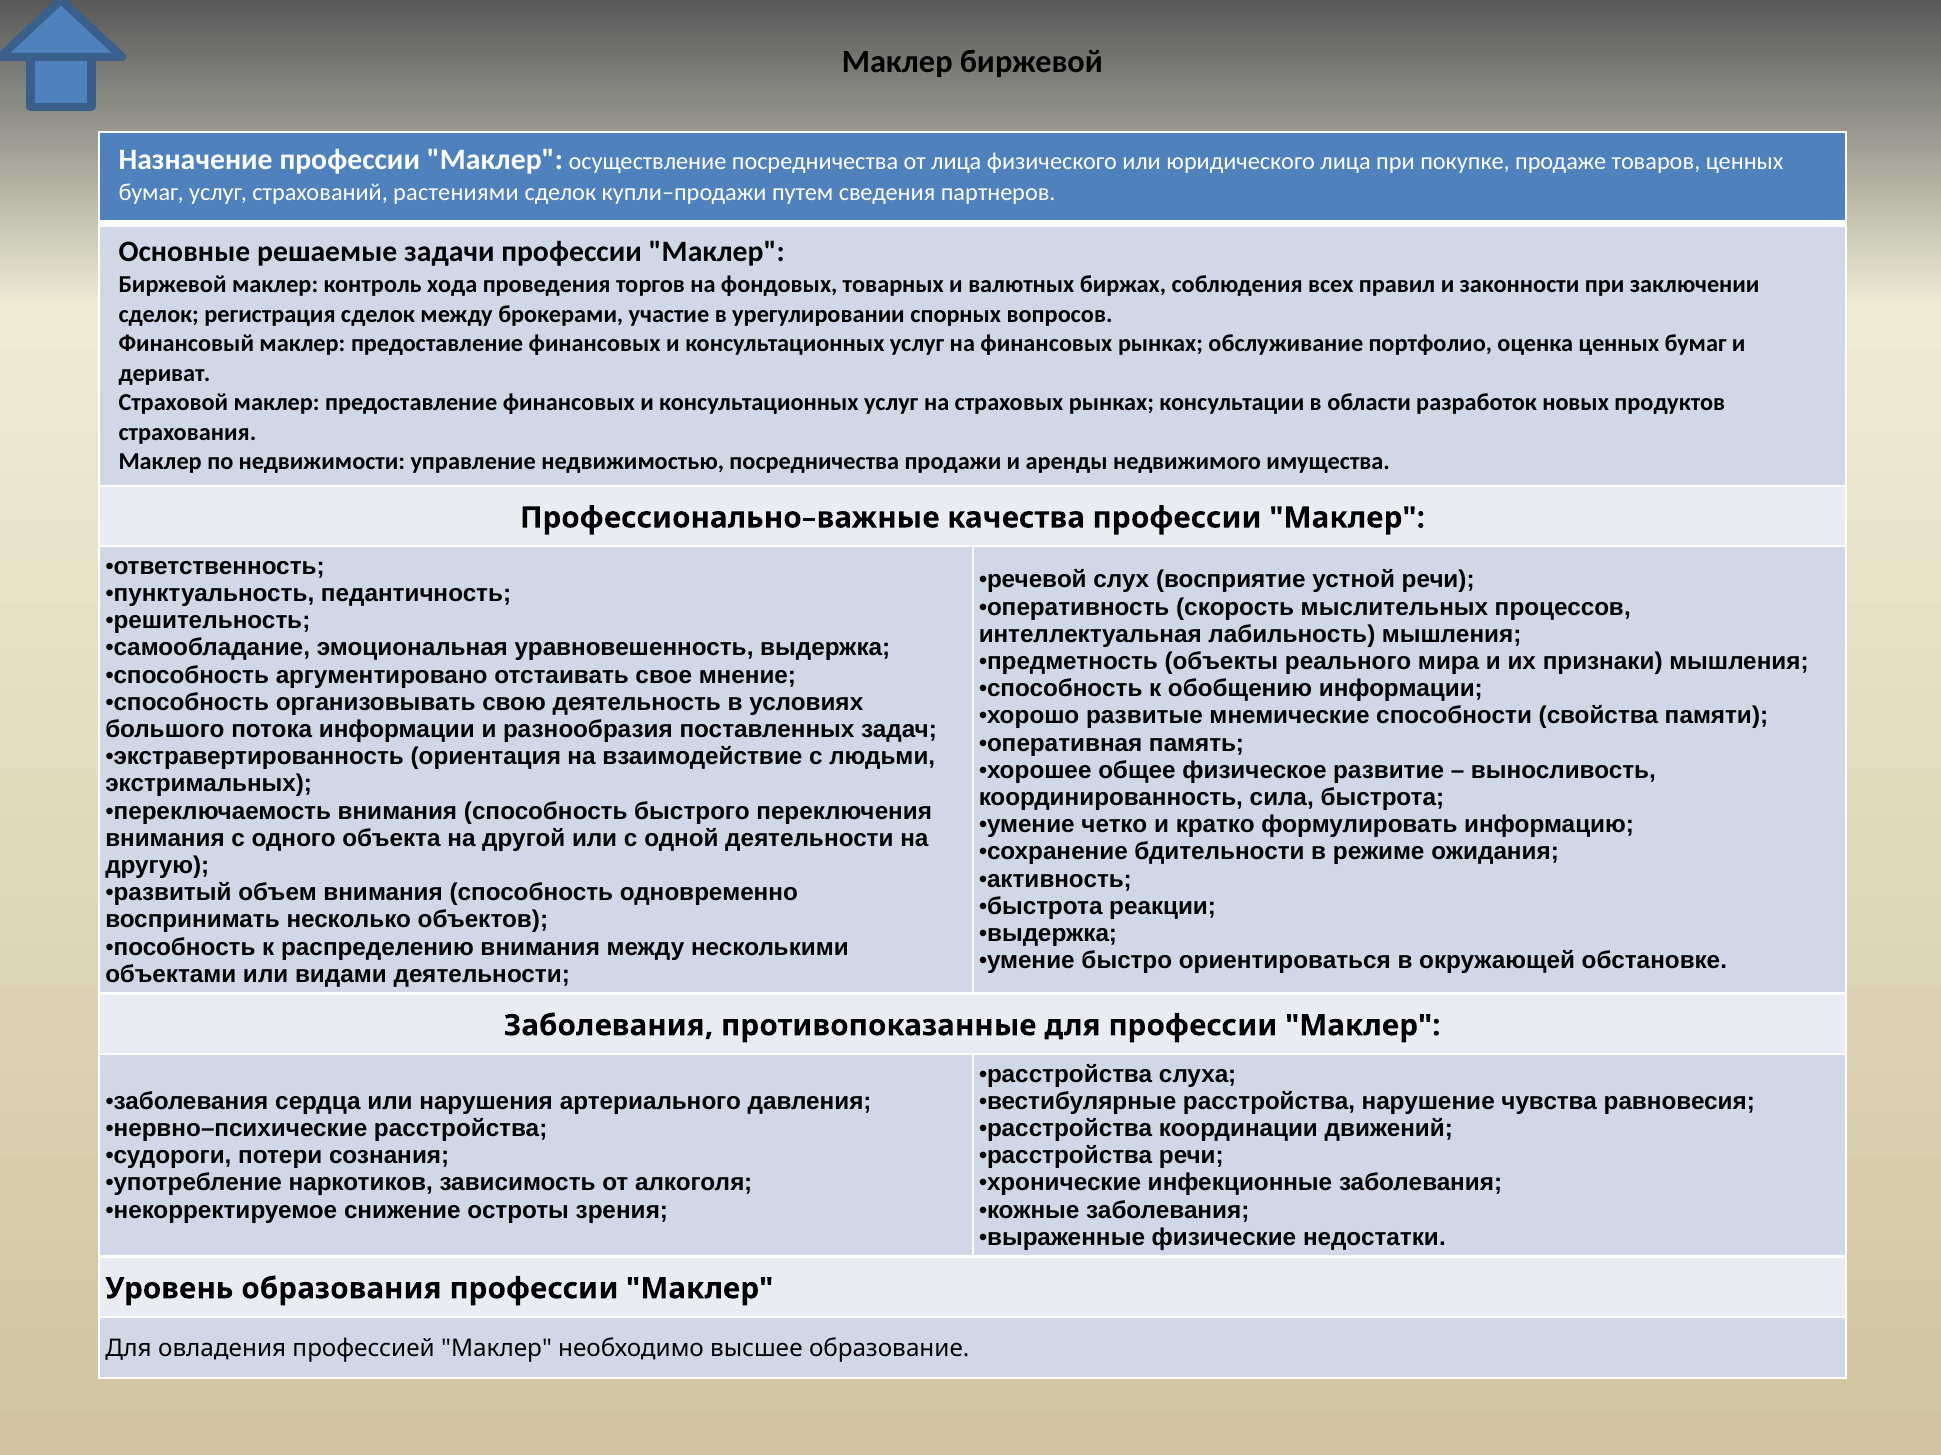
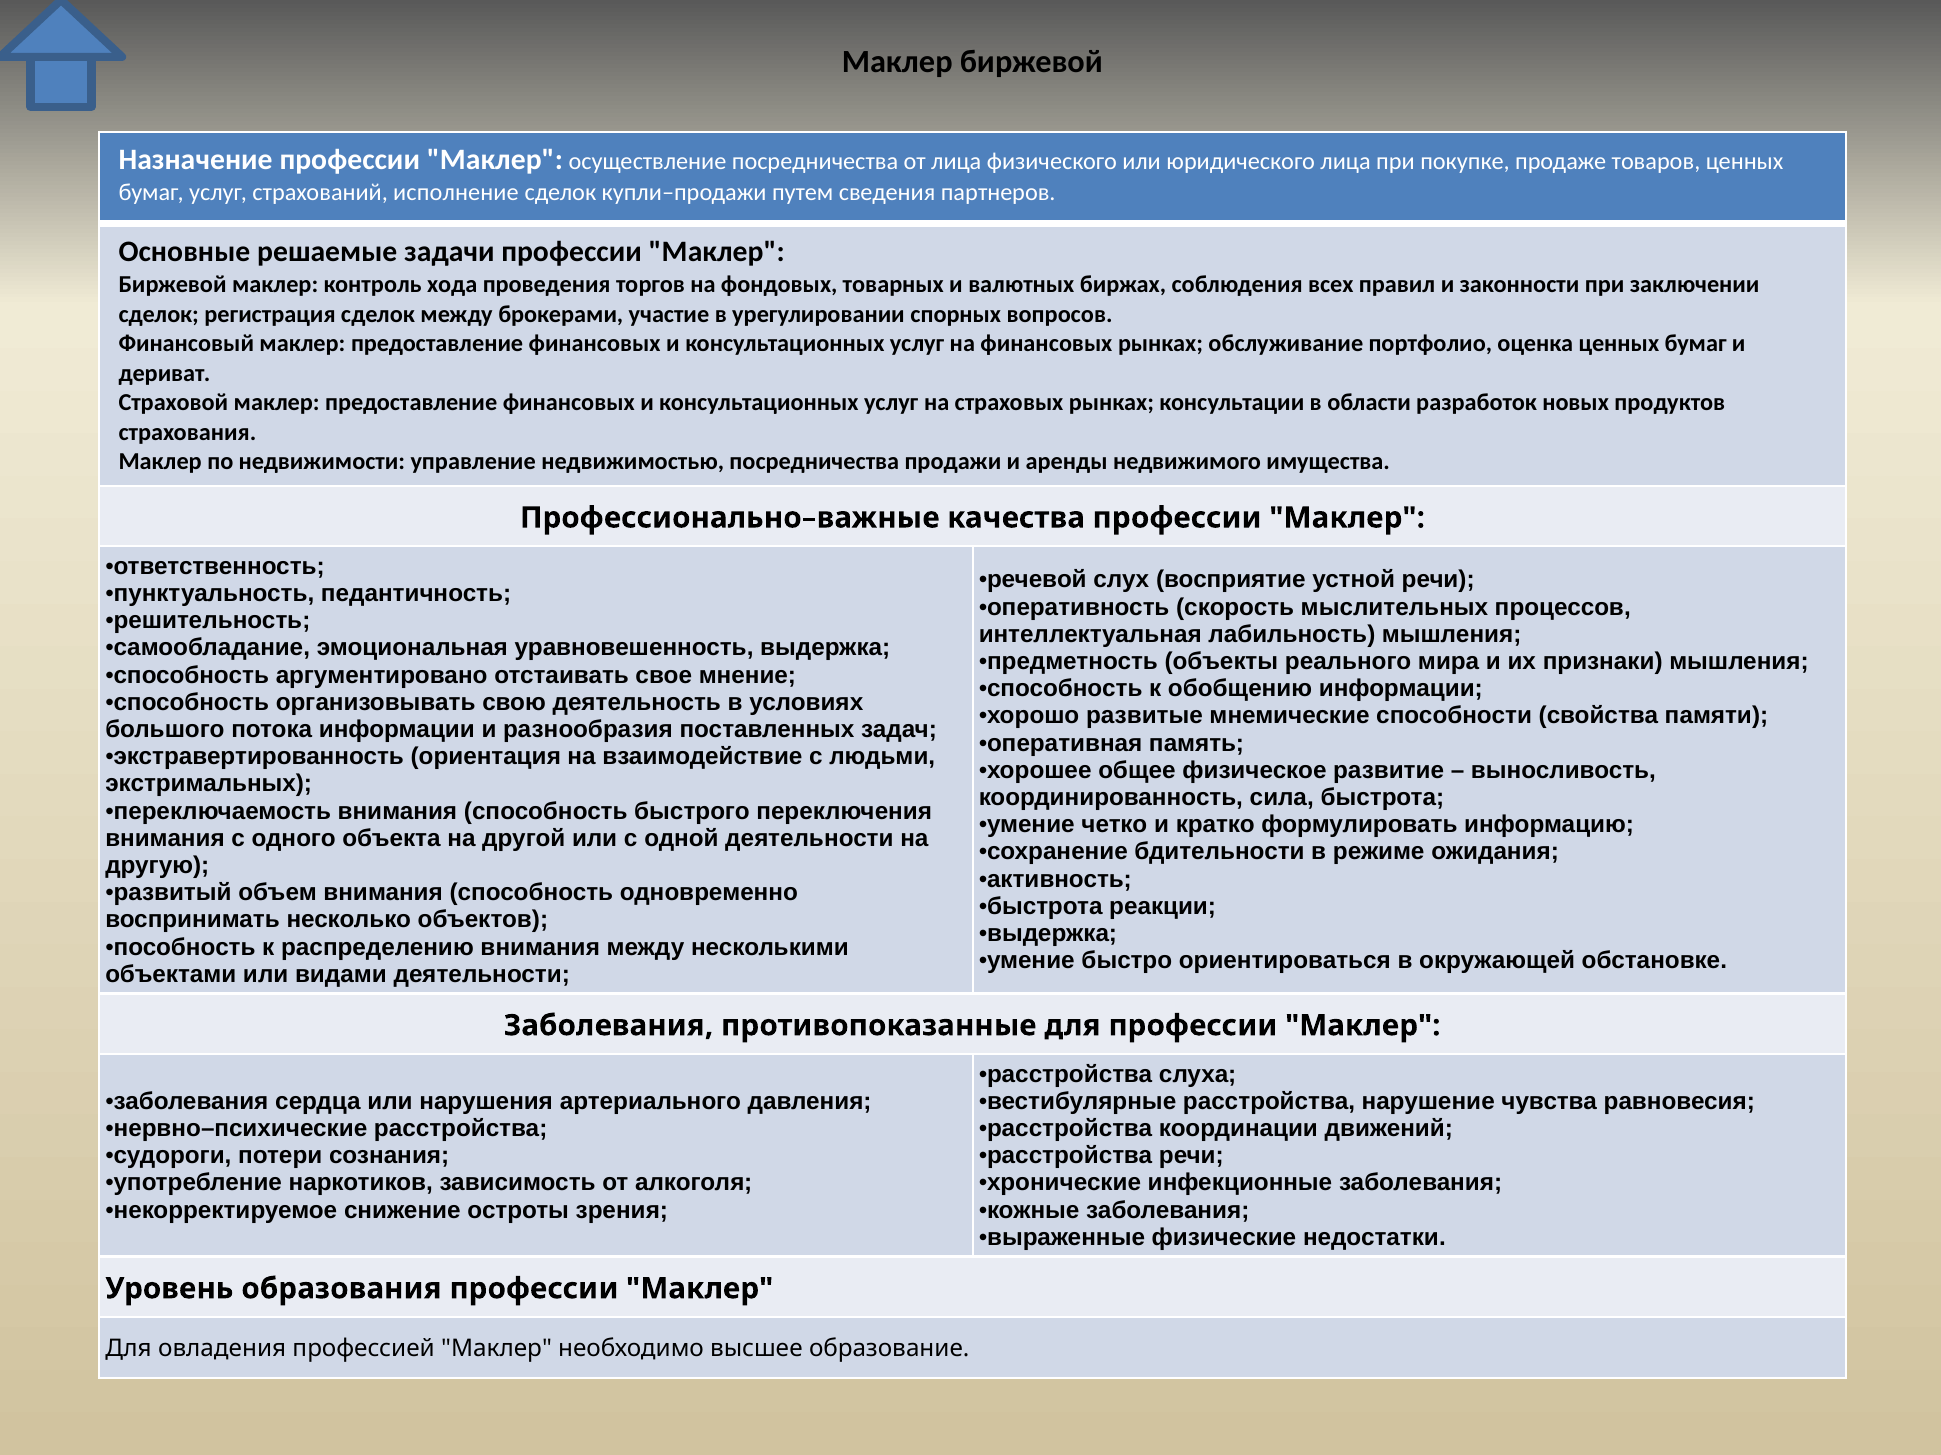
растениями: растениями -> исполнение (456, 193)
